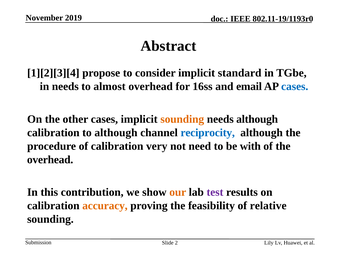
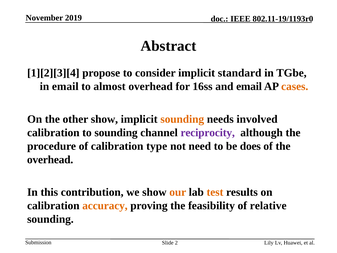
in needs: needs -> email (65, 86)
cases colour: blue -> orange (295, 86)
other cases: cases -> show (104, 119)
needs although: although -> involved (257, 119)
to although: although -> sounding (116, 133)
reciprocity colour: blue -> purple (208, 133)
very: very -> type (157, 146)
with: with -> does (250, 146)
test colour: purple -> orange (215, 192)
